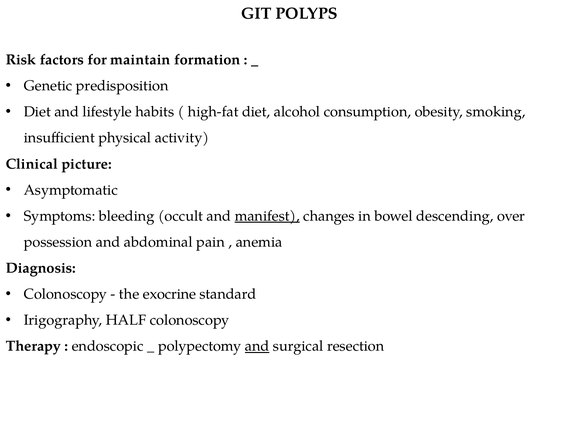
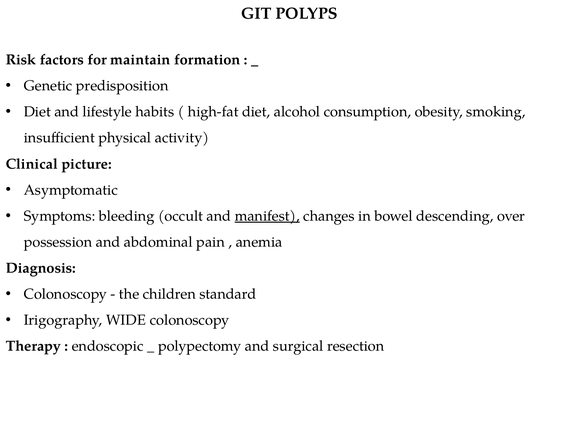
exocrine: exocrine -> children (169, 294)
HALF: HALF -> WIDE (126, 320)
and underline: present -> none (257, 346)
